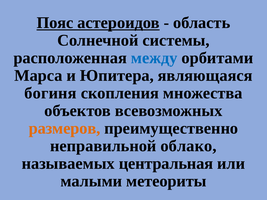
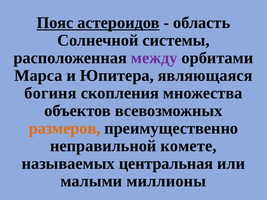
между colour: blue -> purple (154, 58)
облако: облако -> комете (188, 146)
метеориты: метеориты -> миллионы (166, 181)
